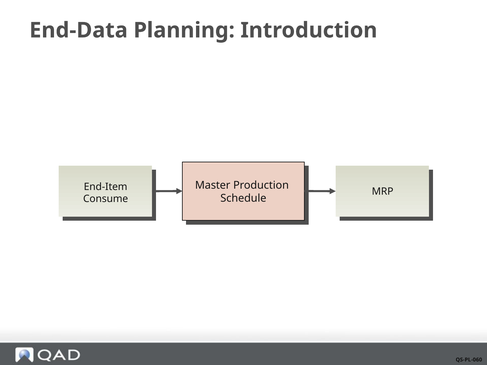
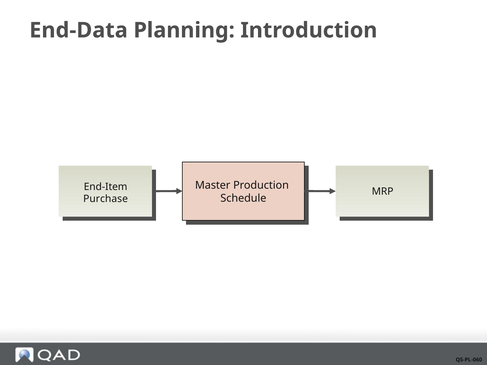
Consume: Consume -> Purchase (106, 199)
